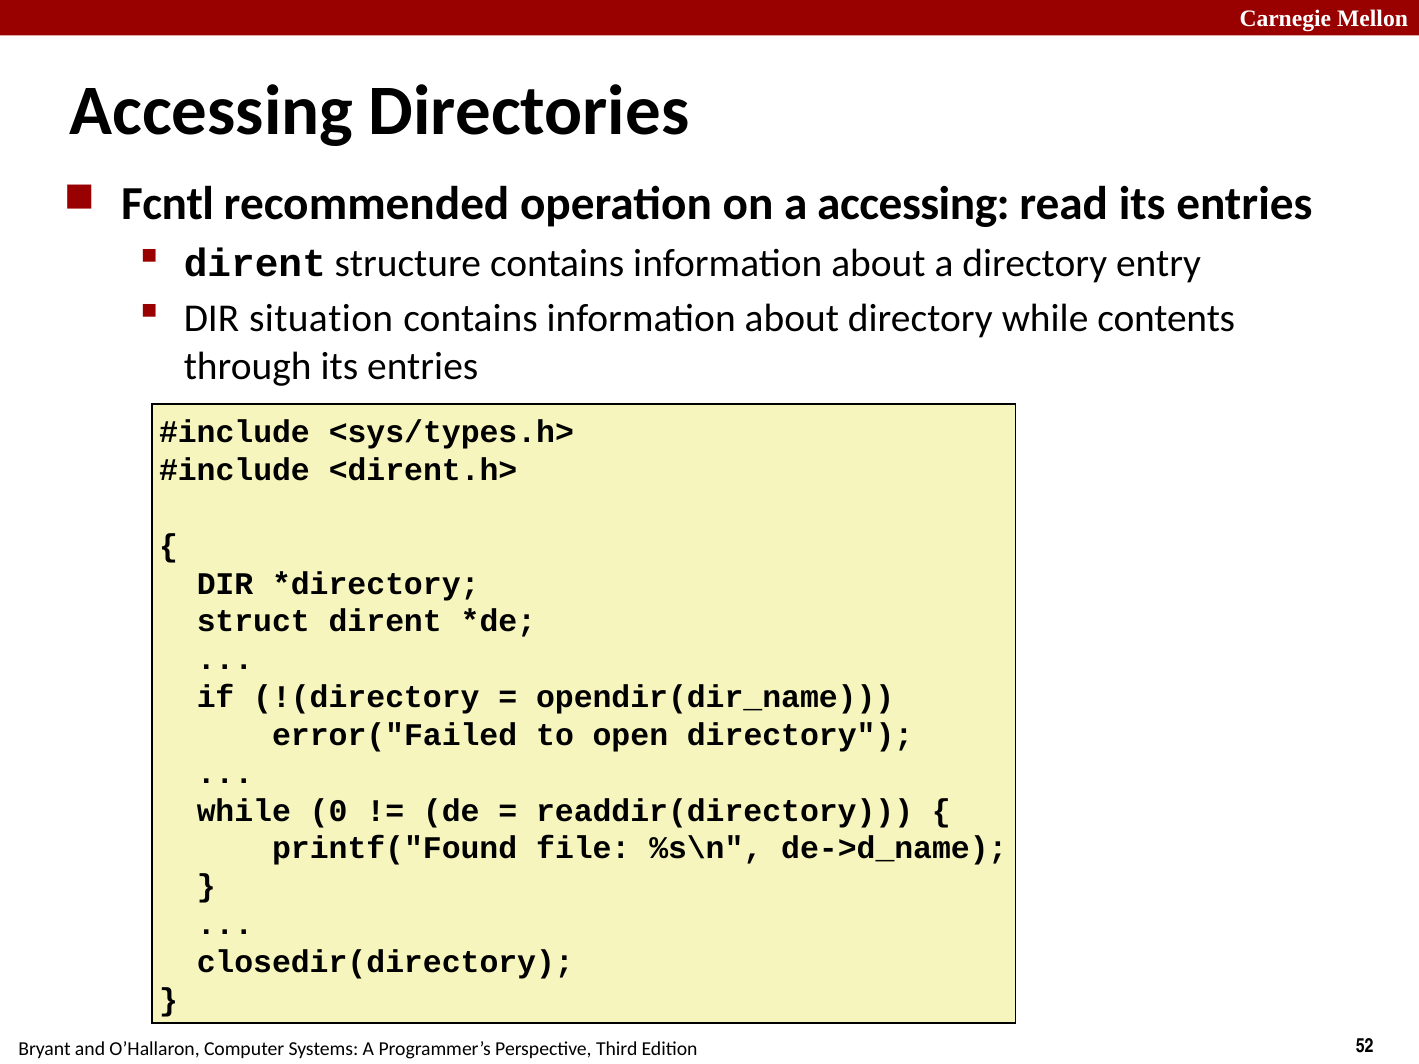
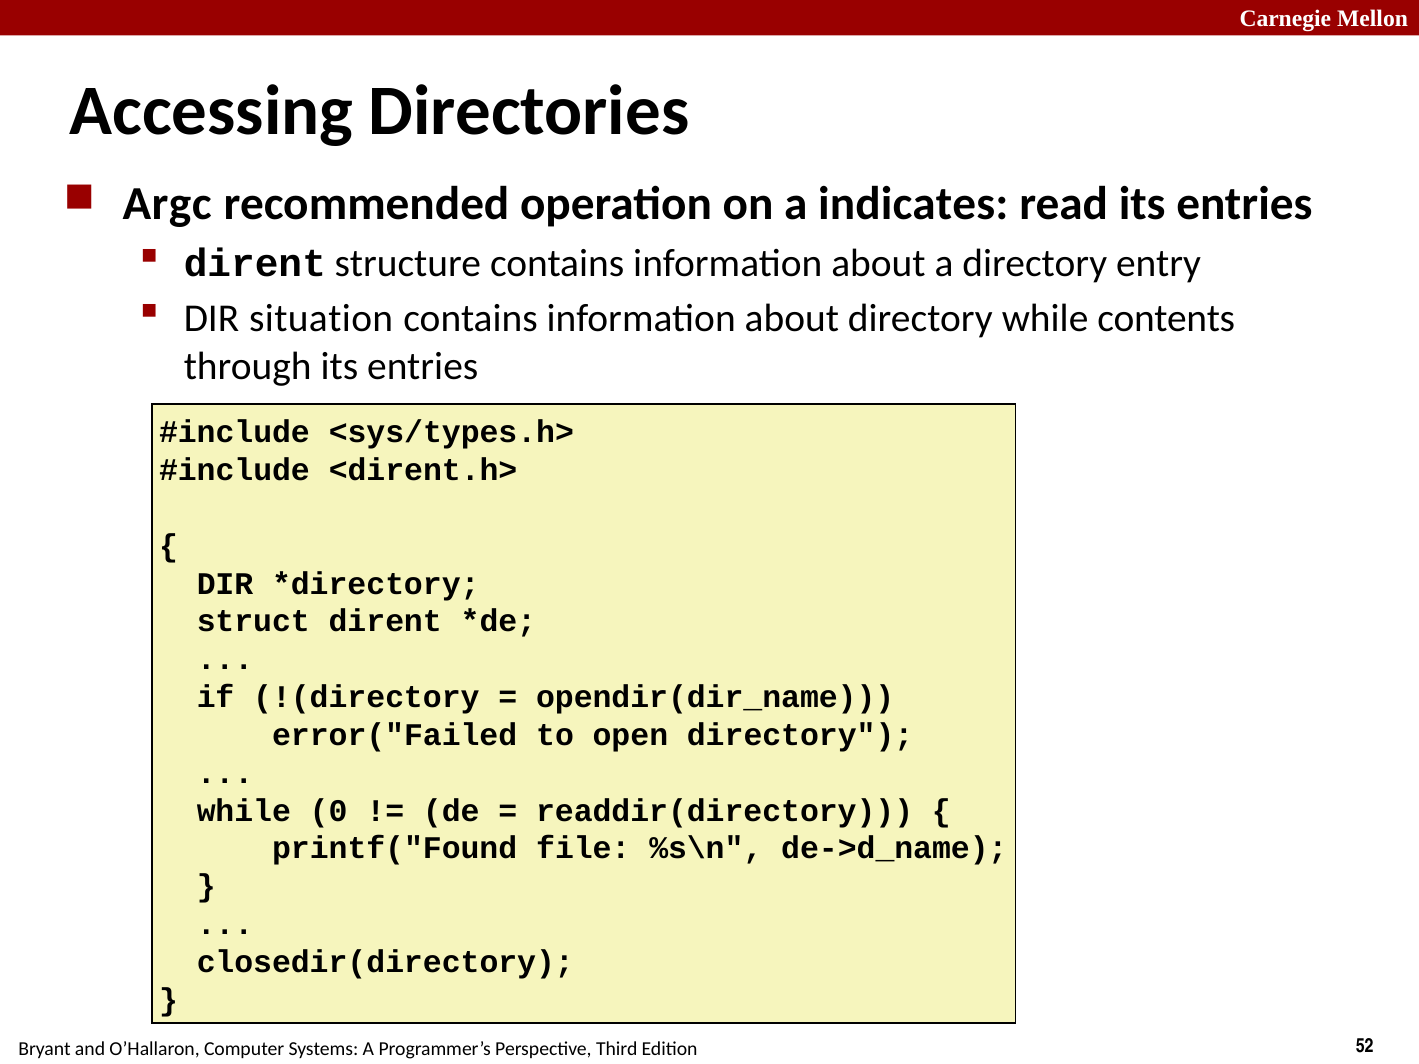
Fcntl: Fcntl -> Argc (167, 204)
a accessing: accessing -> indicates (913, 204)
